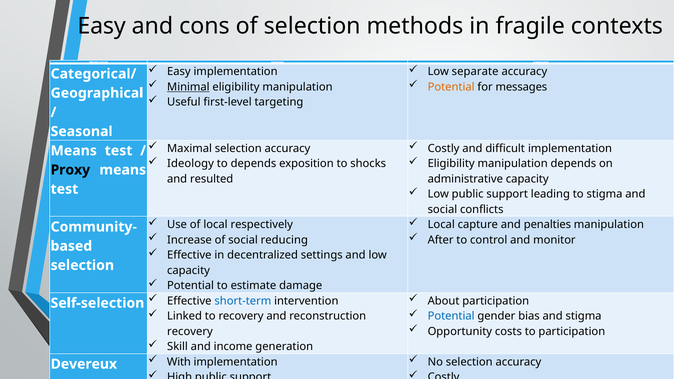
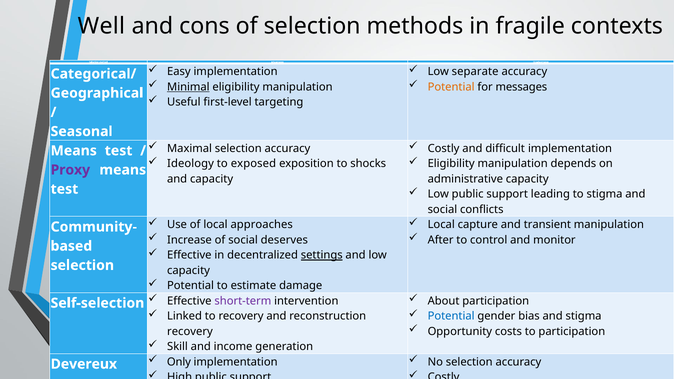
Easy: Easy -> Well (101, 26)
to depends: depends -> exposed (253, 164)
Proxy colour: black -> purple (70, 170)
and resulted: resulted -> capacity (212, 179)
respectively: respectively -> approaches (262, 225)
penalties: penalties -> transient (547, 225)
reducing: reducing -> deserves (284, 240)
settings underline: none -> present (322, 255)
short-term colour: blue -> purple (243, 301)
With: With -> Only (179, 362)
